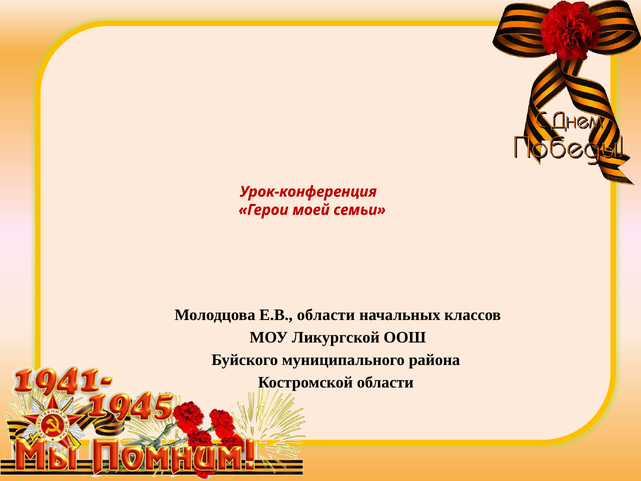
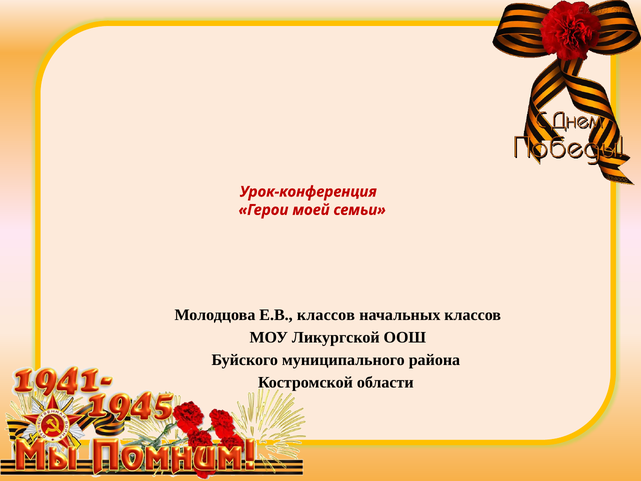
Е.В области: области -> классов (326, 315)
